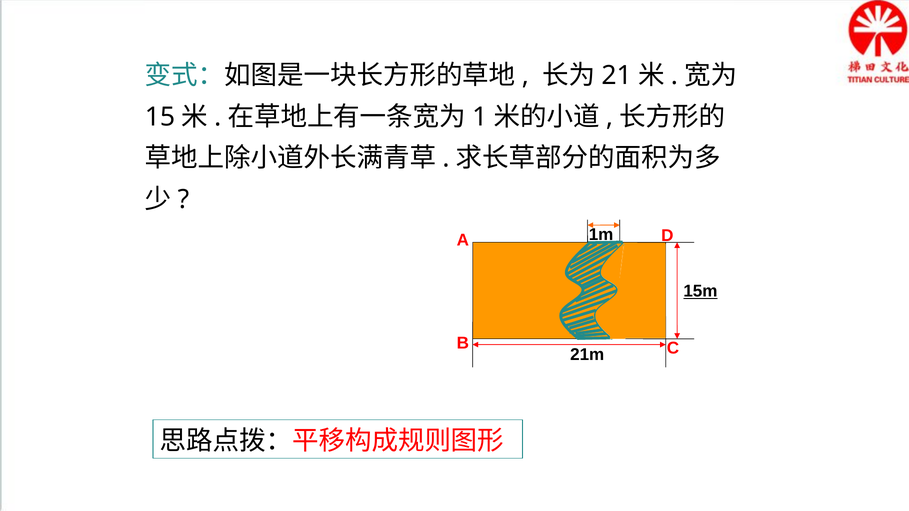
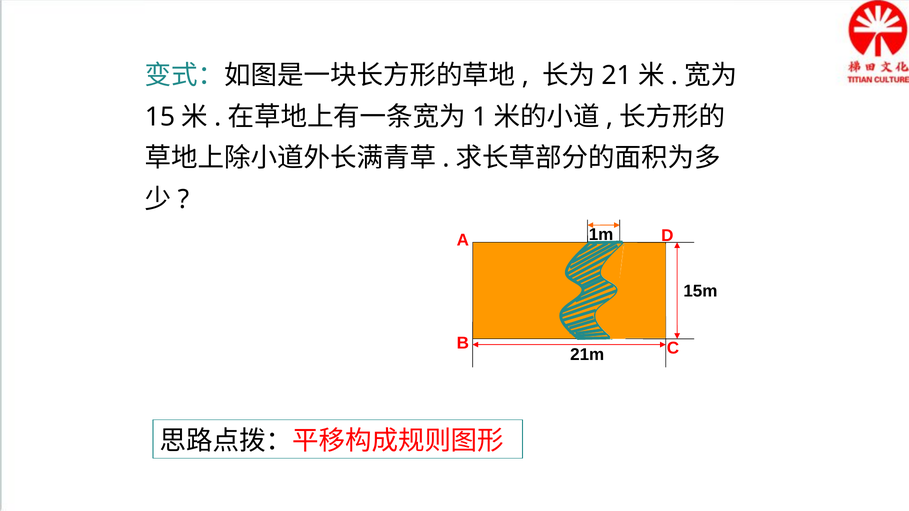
15m underline: present -> none (700, 291)
